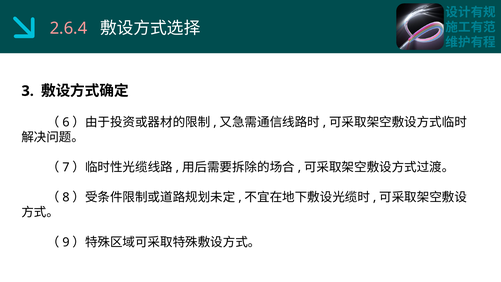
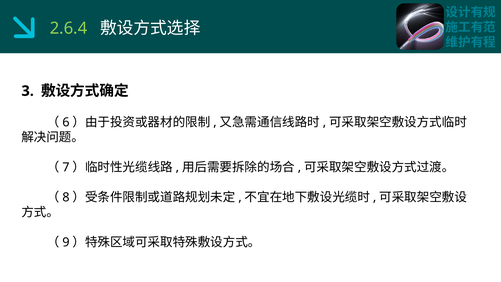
2.6.4 colour: pink -> light green (69, 28)
